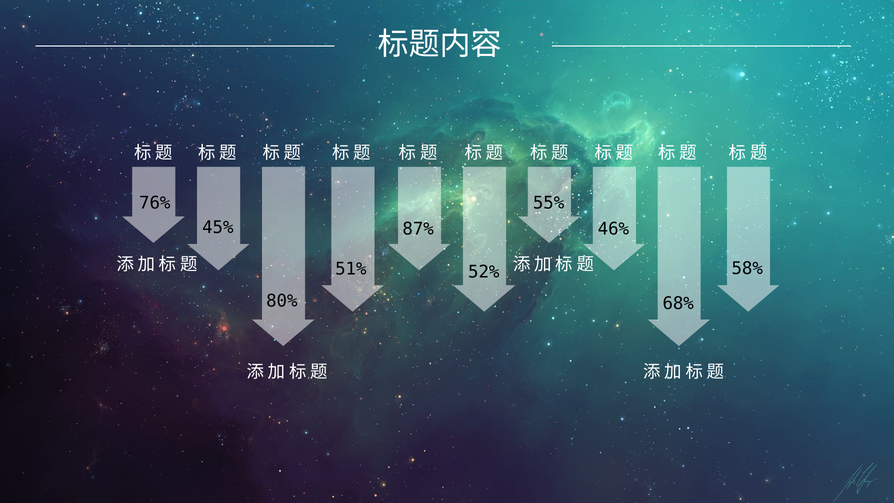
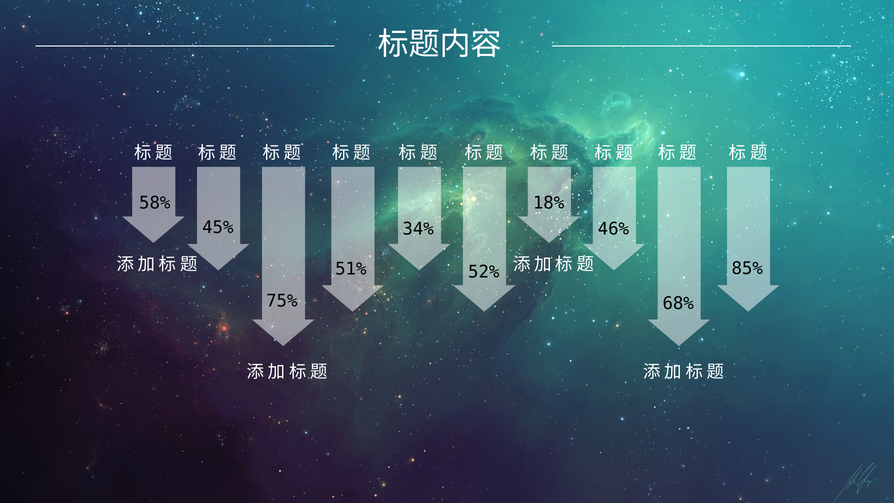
76%: 76% -> 58% (155, 203)
55%: 55% -> 18% (549, 203)
87%: 87% -> 34% (418, 229)
58%: 58% -> 85% (747, 269)
80%: 80% -> 75% (282, 301)
